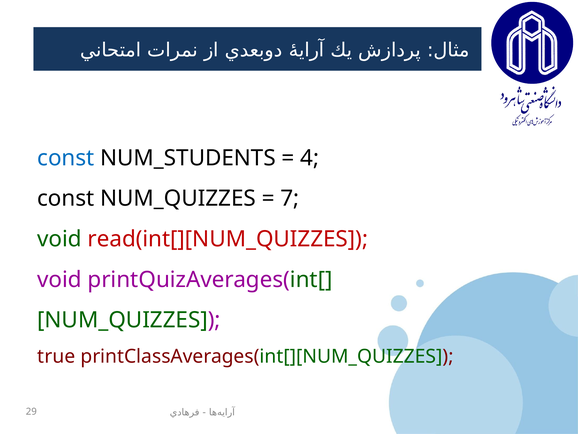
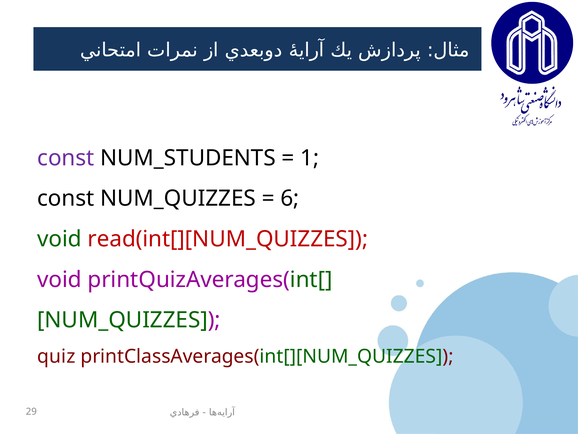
const colour: blue -> purple (66, 158)
4: 4 -> 1 (310, 158)
7: 7 -> 6 (290, 198)
true: true -> quiz (56, 356)
